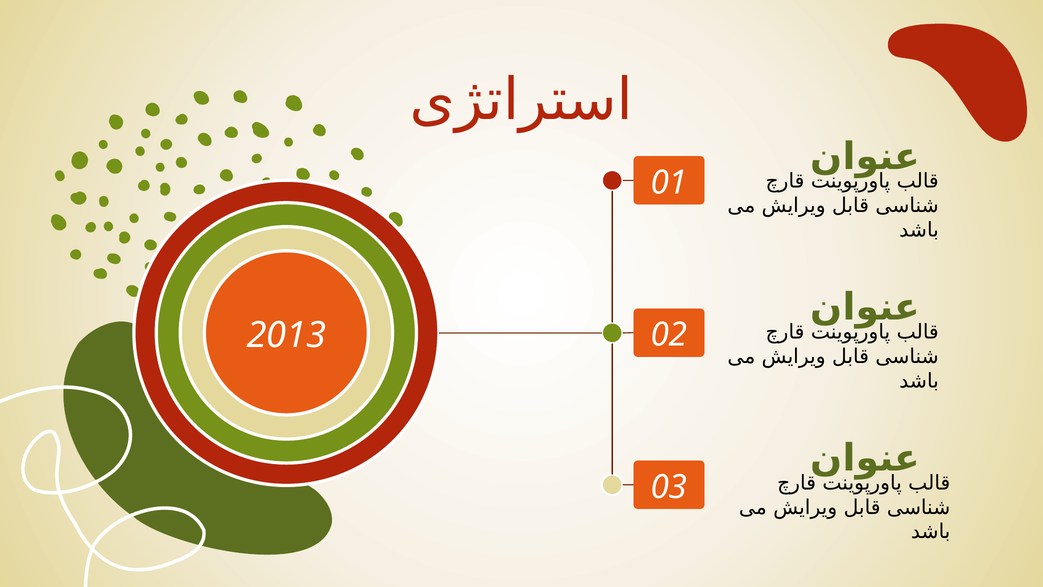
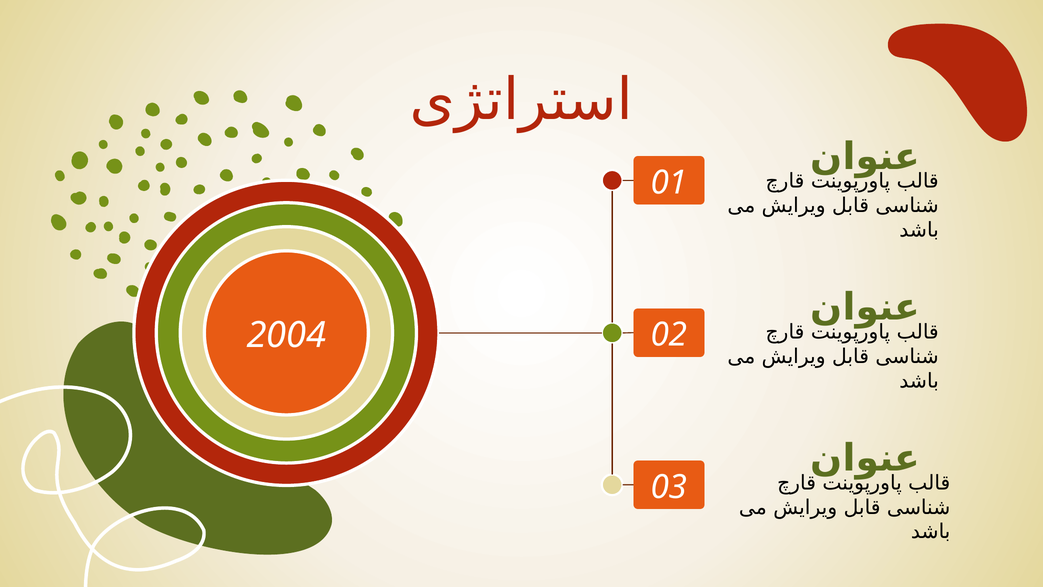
2013: 2013 -> 2004 (286, 335)
